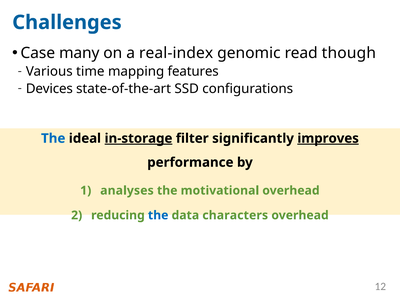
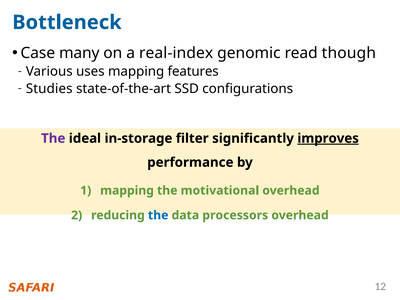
Challenges: Challenges -> Bottleneck (67, 22)
time: time -> uses (90, 71)
Devices: Devices -> Studies (49, 89)
The colour: blue -> purple (53, 138)
in-storage underline: present -> none (138, 138)
analyses: analyses -> mapping (127, 191)
characters: characters -> processors (235, 215)
